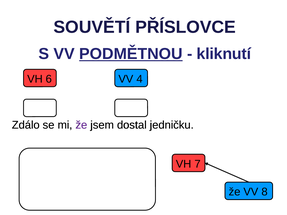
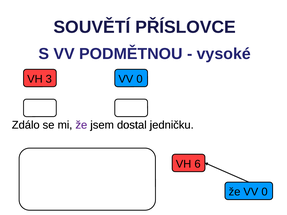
PODMĚTNOU underline: present -> none (131, 54)
kliknutí: kliknutí -> vysoké (224, 54)
6: 6 -> 3 (49, 79)
4: 4 -> 0 (140, 79)
7: 7 -> 6 (198, 164)
že VV 8: 8 -> 0 (265, 192)
